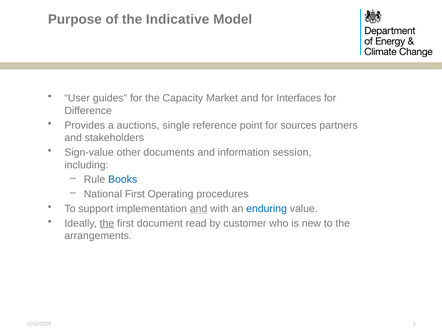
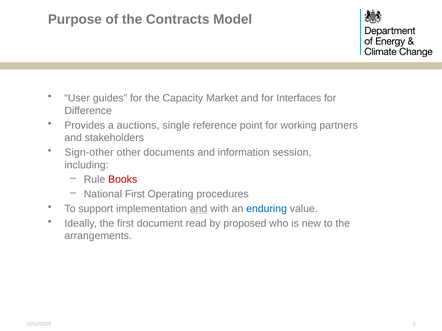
Indicative: Indicative -> Contracts (178, 20)
sources: sources -> working (299, 125)
Sign-value: Sign-value -> Sign-other (89, 153)
Books colour: blue -> red (123, 180)
the underline: present -> none (107, 224)
customer: customer -> proposed (245, 224)
